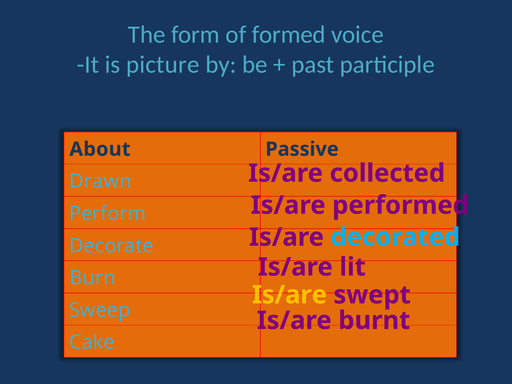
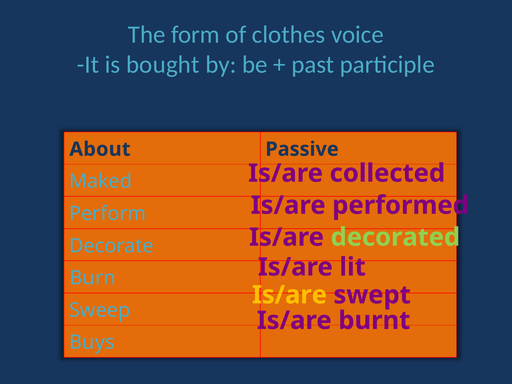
formed: formed -> clothes (289, 35)
picture: picture -> bought (163, 64)
Drawn: Drawn -> Maked (101, 181)
decorated colour: light blue -> light green (395, 237)
Cake: Cake -> Buys (92, 342)
